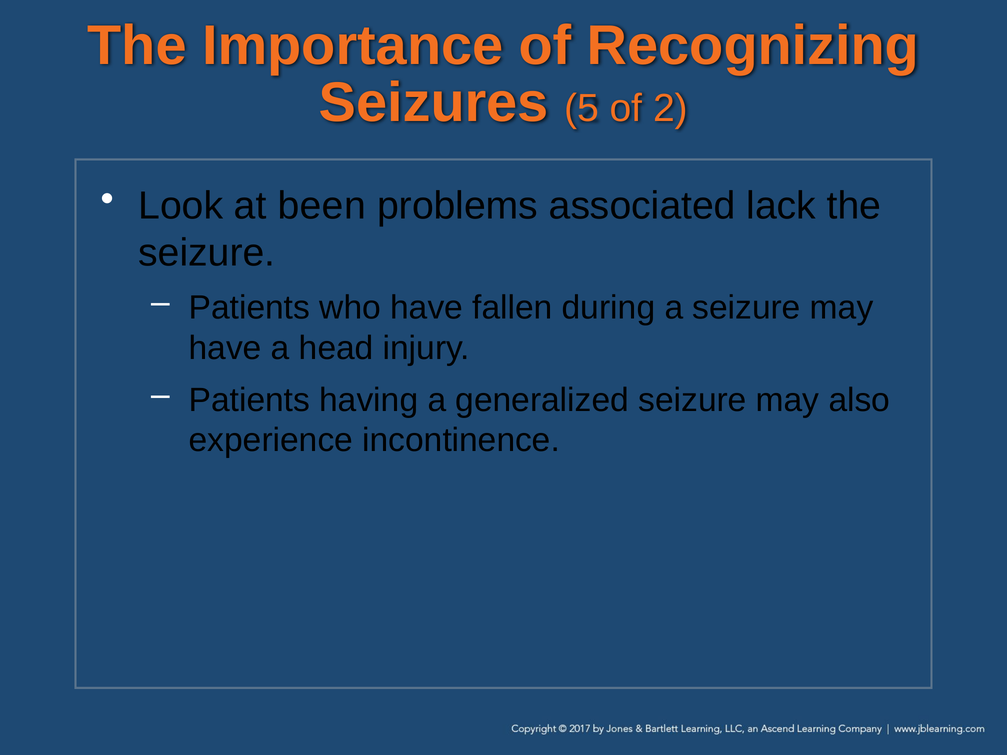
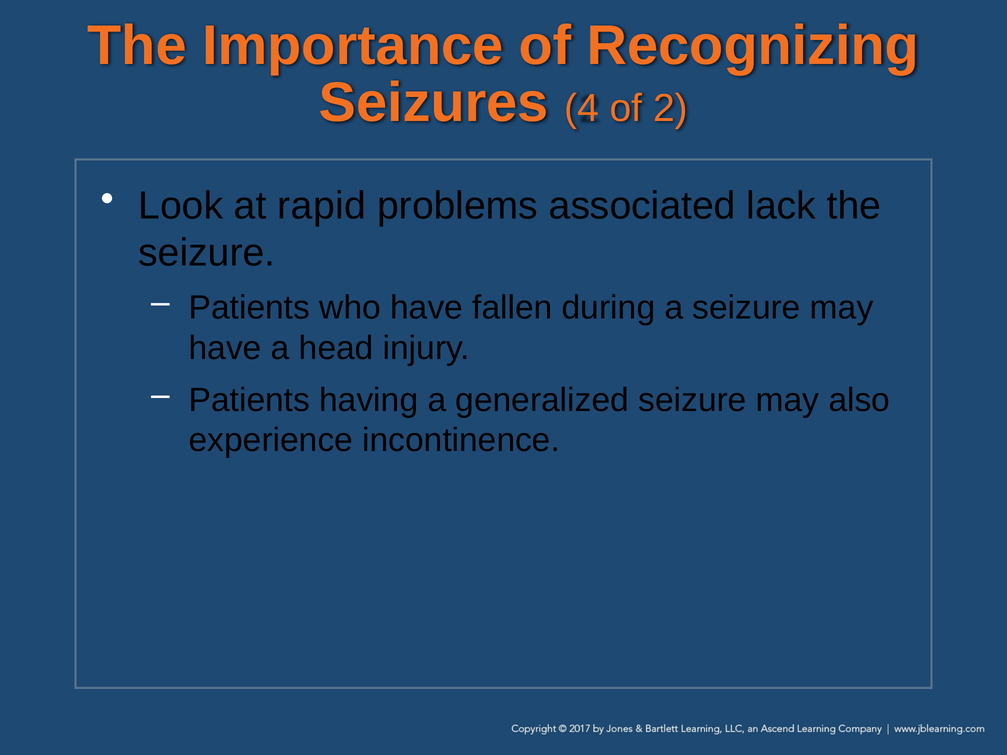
5: 5 -> 4 (582, 108)
been: been -> rapid (322, 206)
